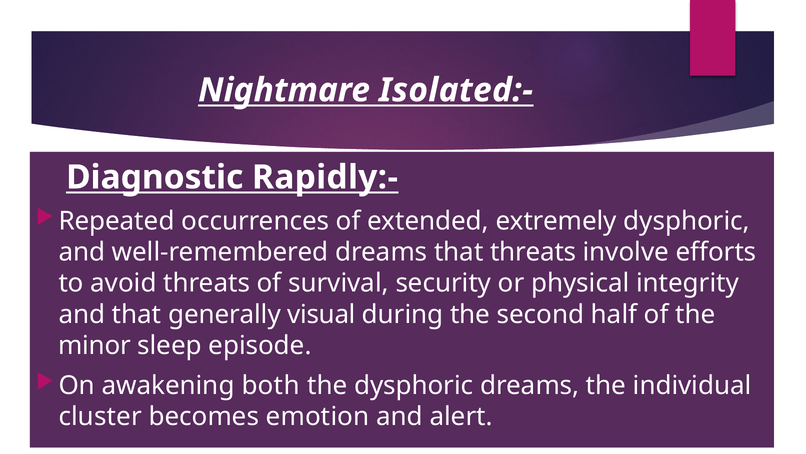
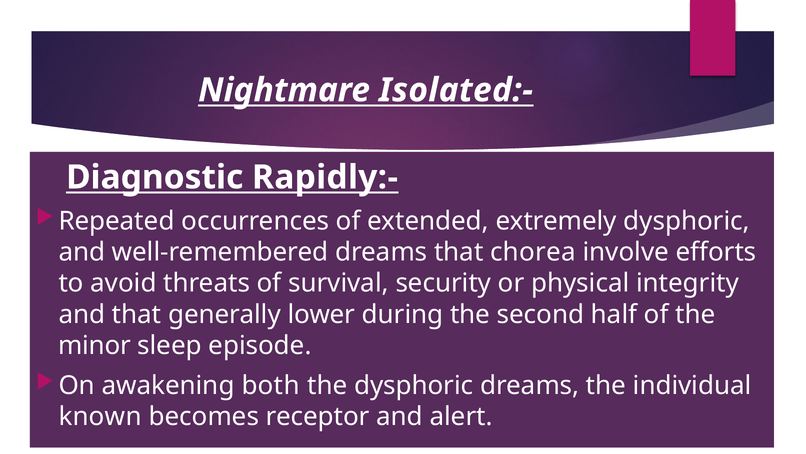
that threats: threats -> chorea (533, 252)
visual: visual -> lower (321, 314)
cluster: cluster -> known (100, 416)
emotion: emotion -> receptor (318, 416)
